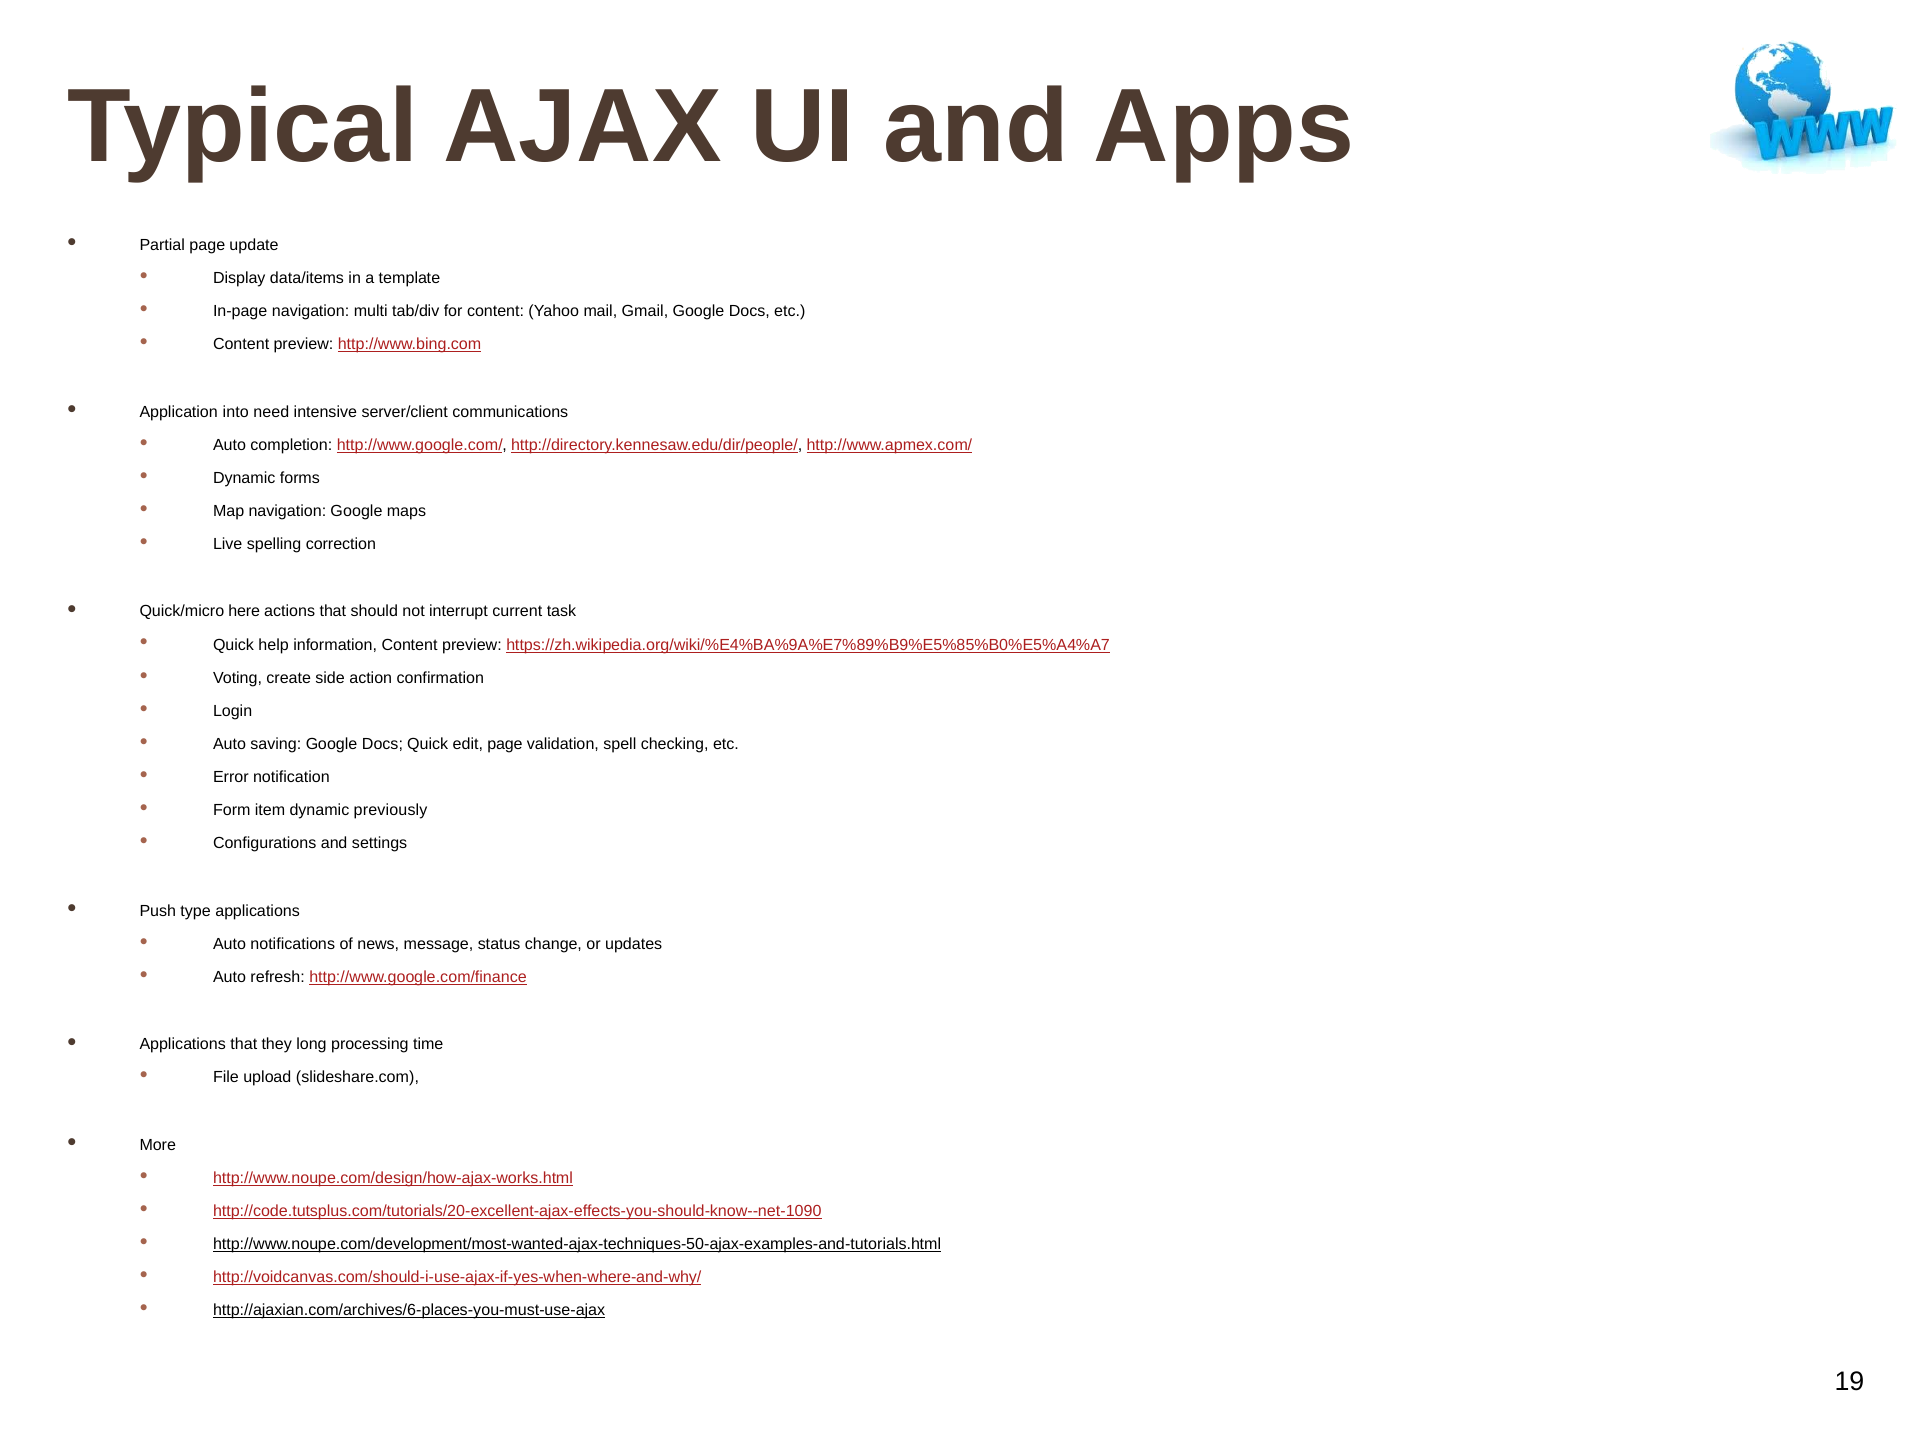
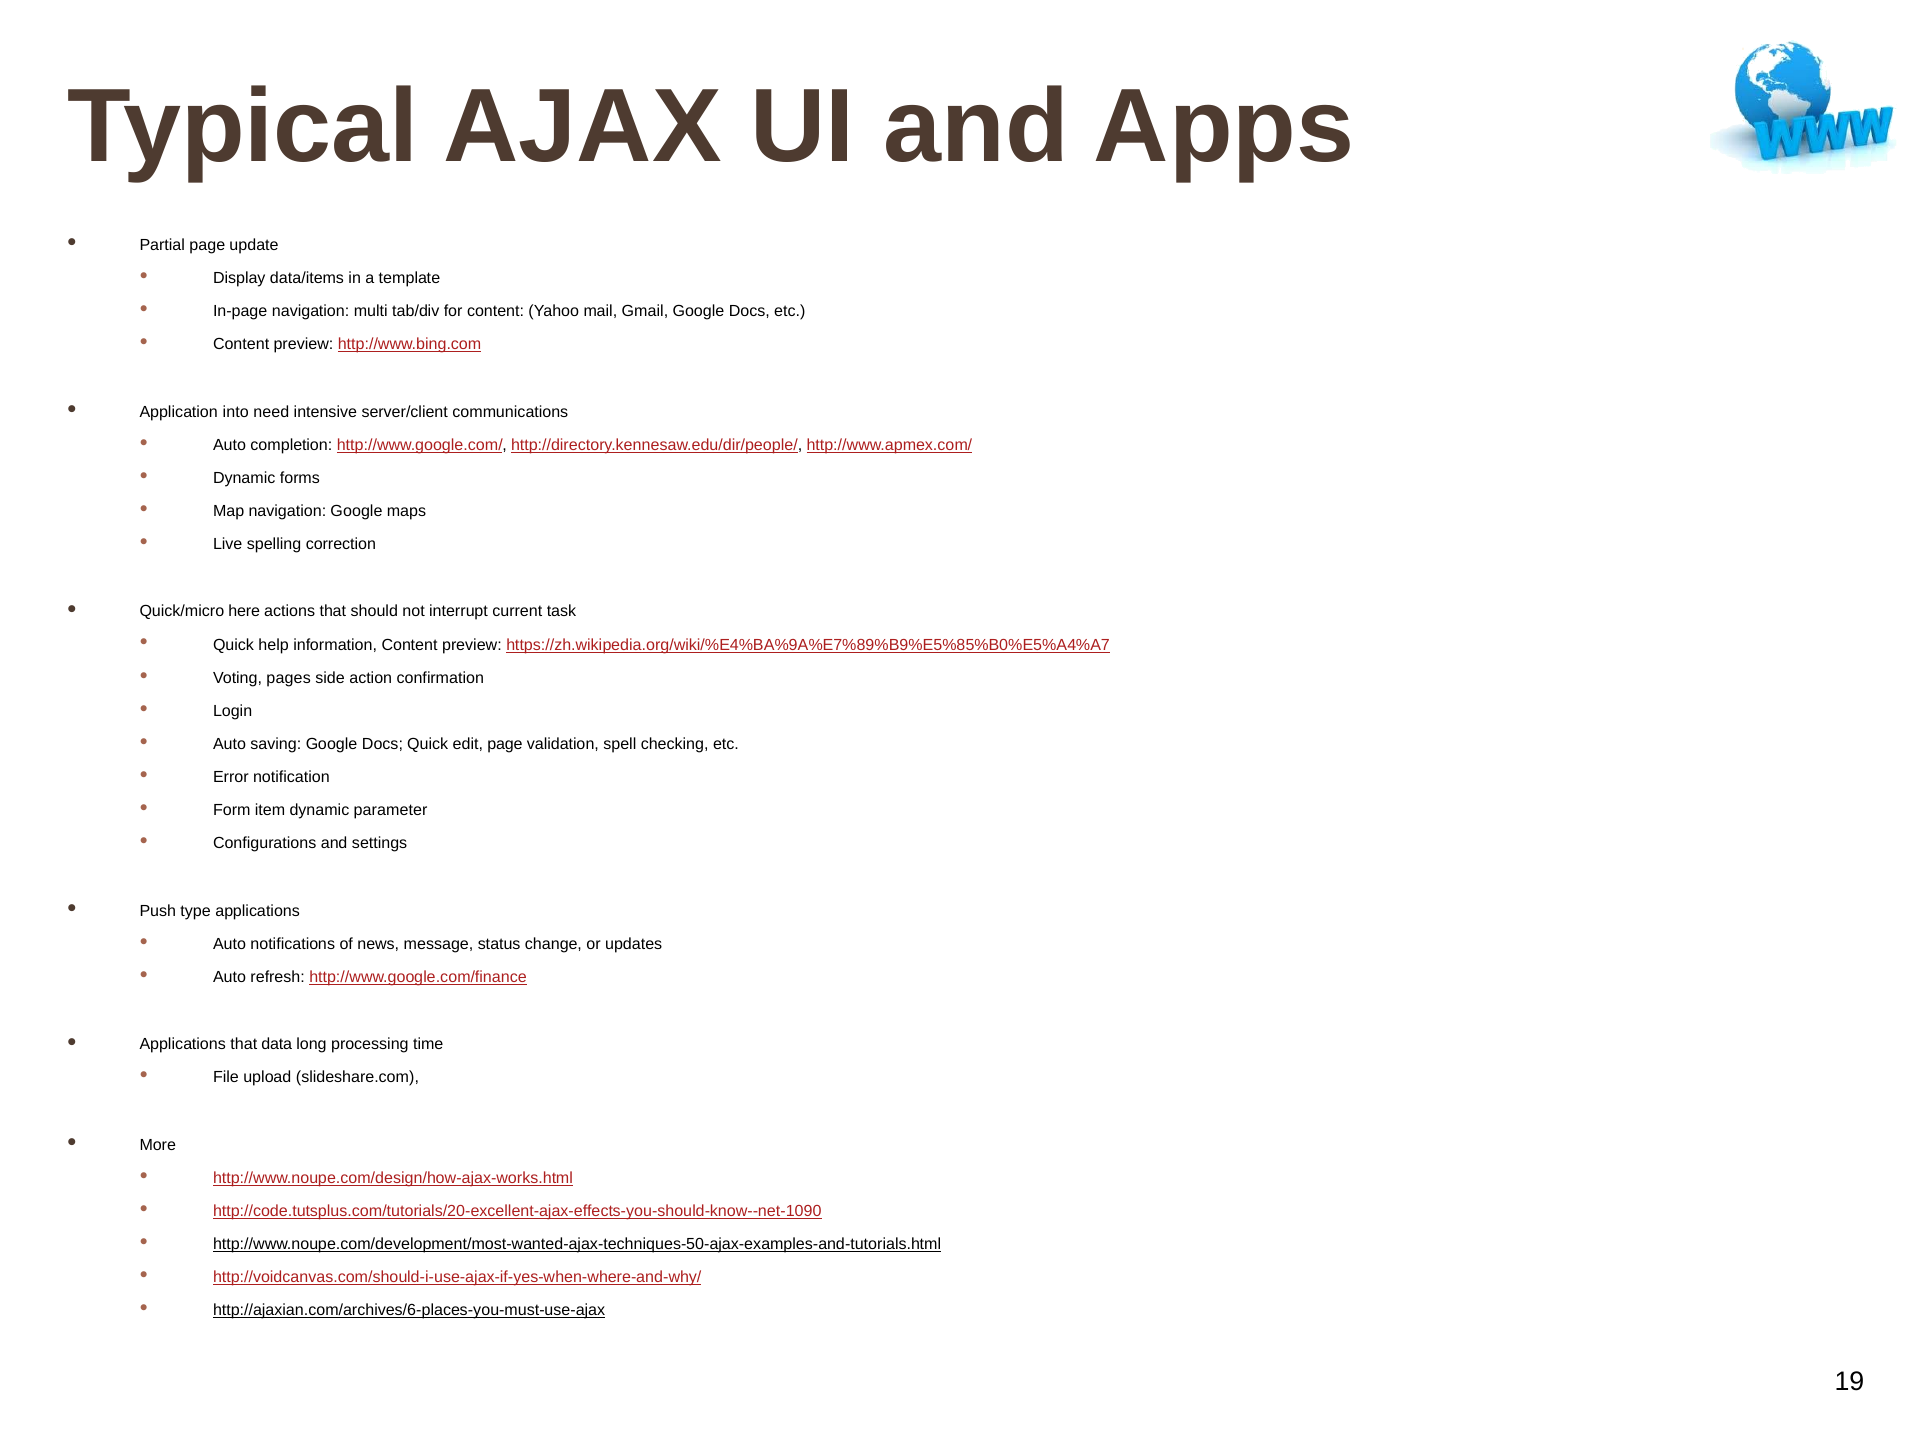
create: create -> pages (289, 678)
previously: previously -> parameter (391, 810)
they: they -> data (277, 1044)
